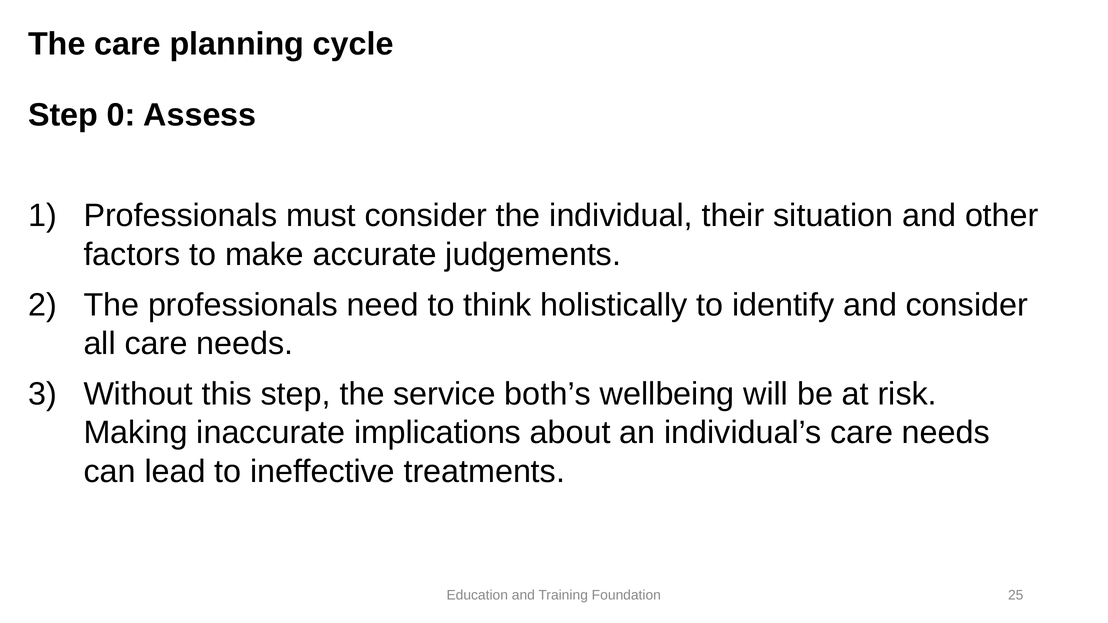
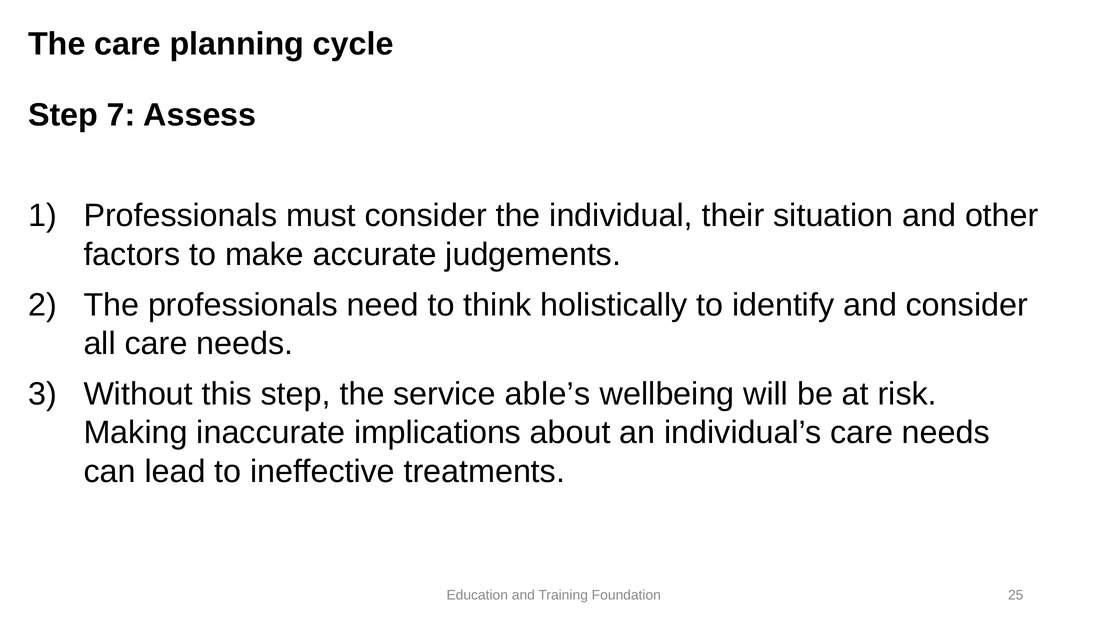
0: 0 -> 7 (121, 115)
both’s: both’s -> able’s (548, 394)
